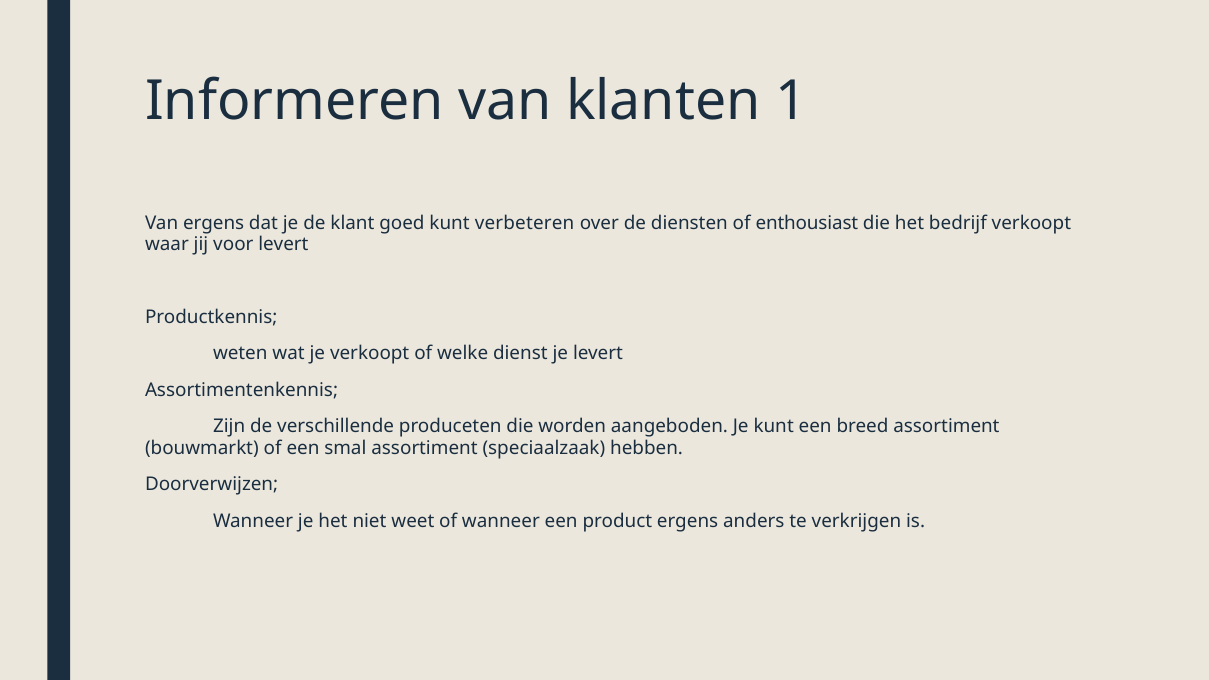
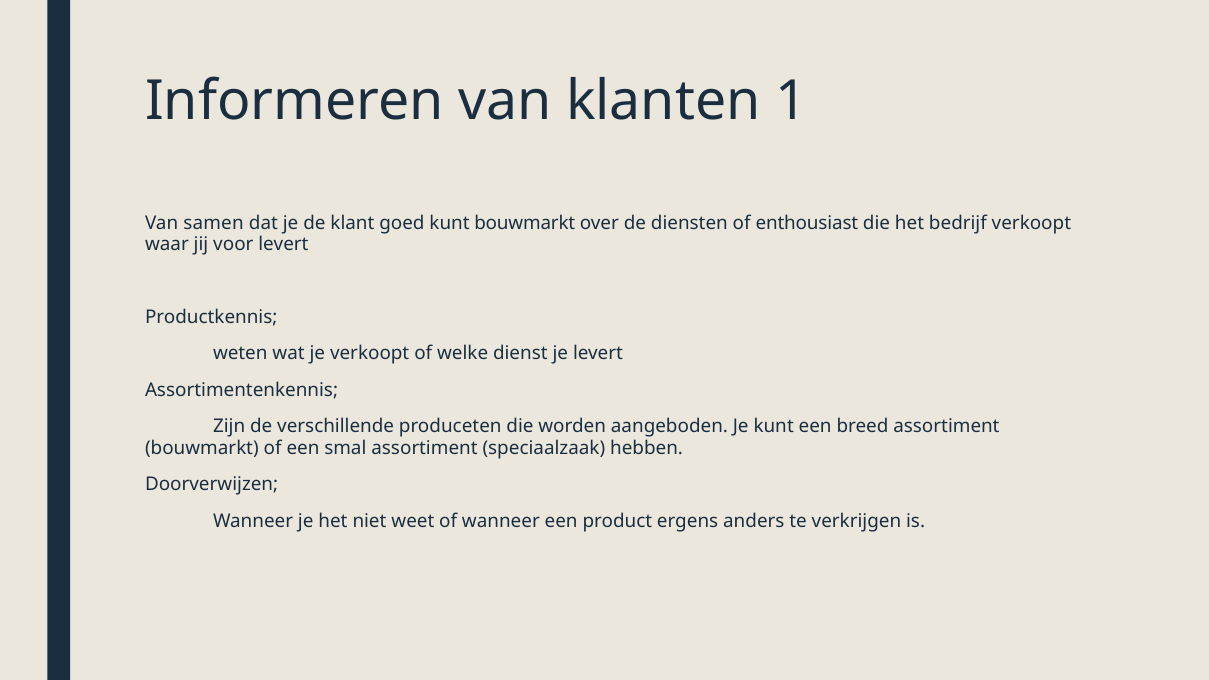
Van ergens: ergens -> samen (214, 223)
kunt verbeteren: verbeteren -> bouwmarkt (525, 223)
